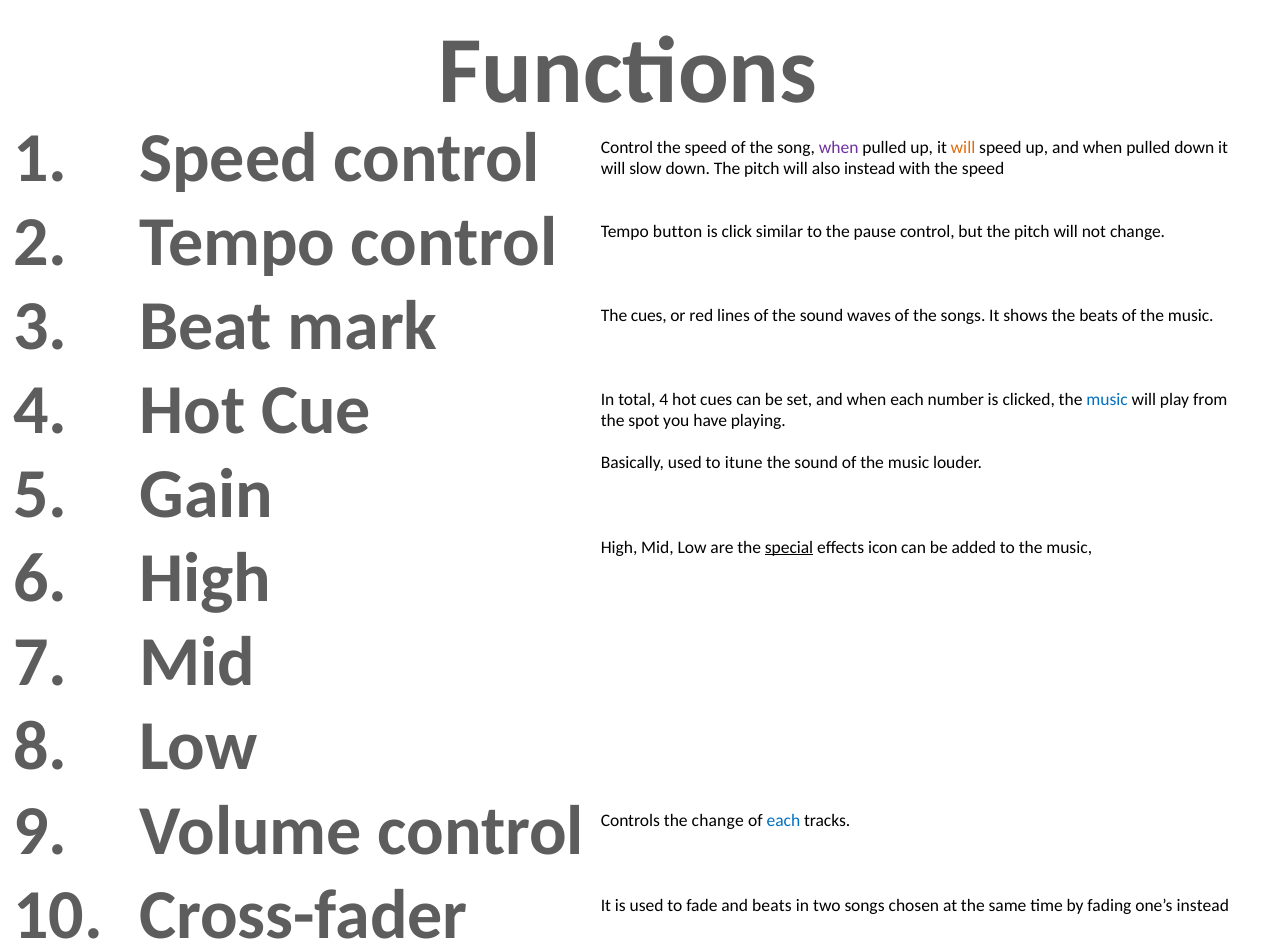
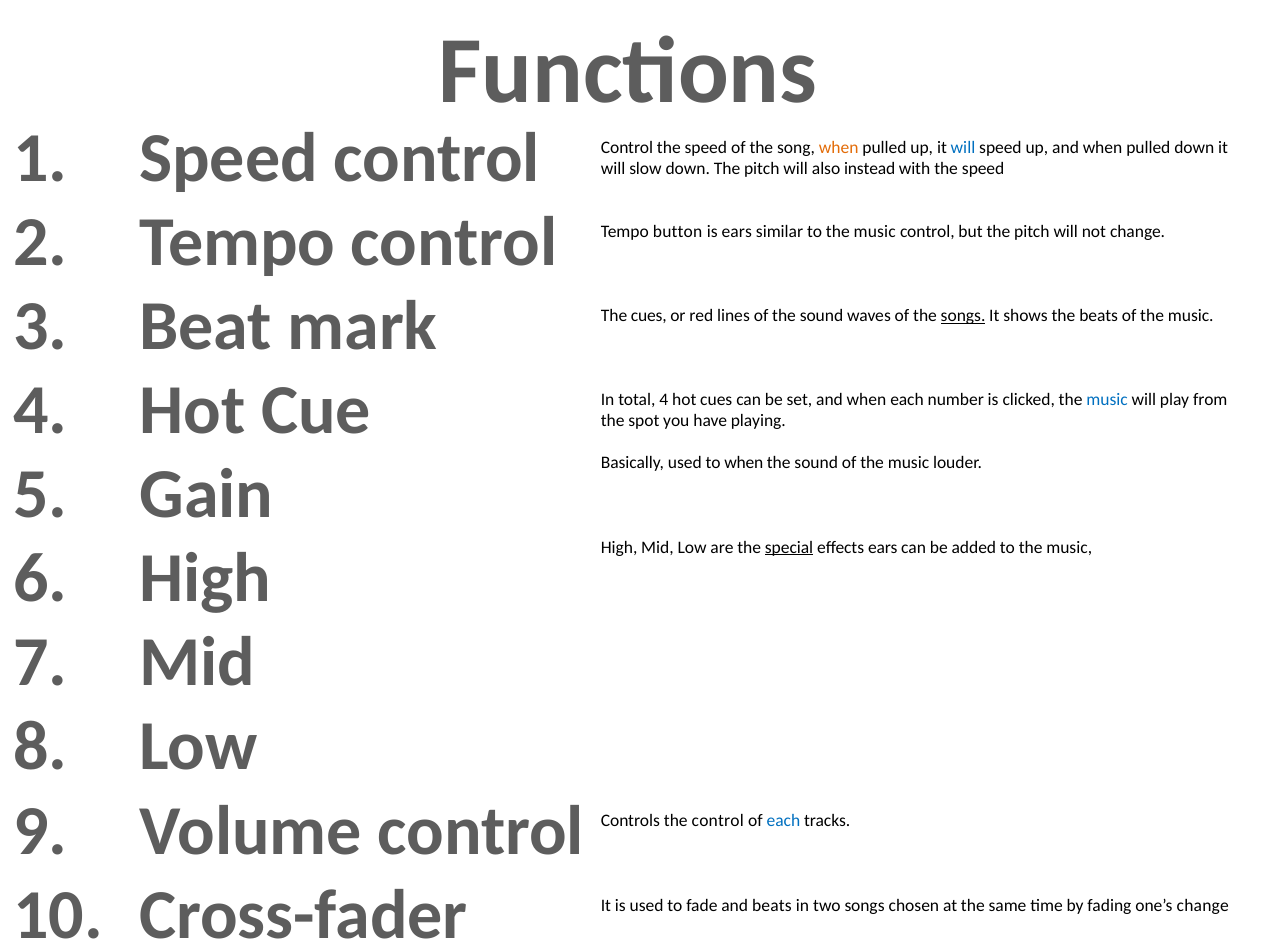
when colour: purple -> orange (839, 147)
will colour: orange -> blue (963, 147)
is click: click -> ears (737, 232)
similar to the pause: pause -> music (875, 232)
songs underline: none -> present (963, 316)
to itune: itune -> when (744, 463)
effects icon: icon -> ears (883, 547)
the change: change -> control (718, 821)
one’s instead: instead -> change (1203, 905)
